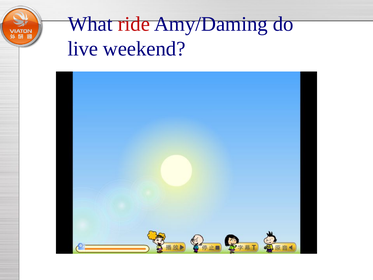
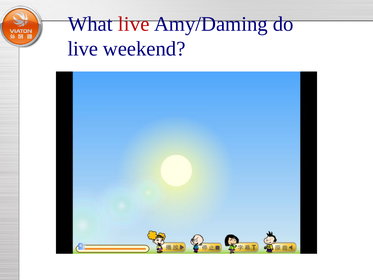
What ride: ride -> live (134, 24)
